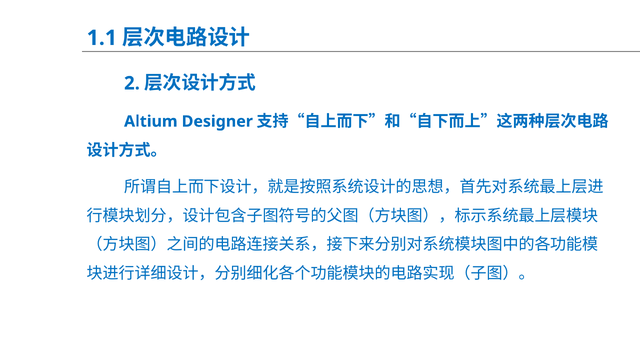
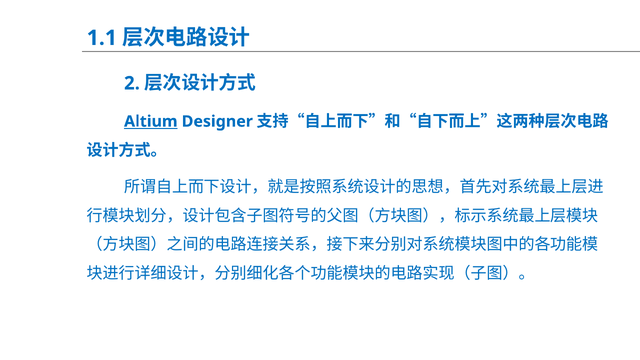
Altium underline: none -> present (151, 121)
